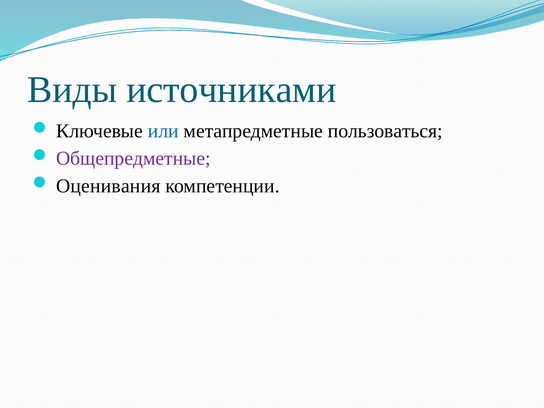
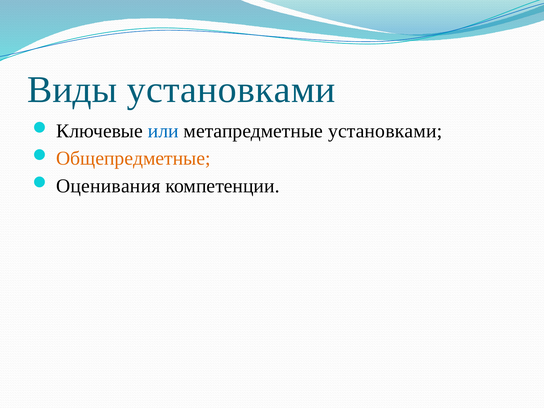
Виды источниками: источниками -> установками (231, 90)
метапредметные пользоваться: пользоваться -> установками (385, 131)
Общепредметные colour: purple -> orange (133, 158)
